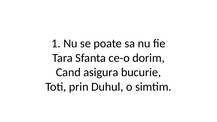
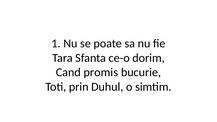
asigura: asigura -> promis (101, 72)
